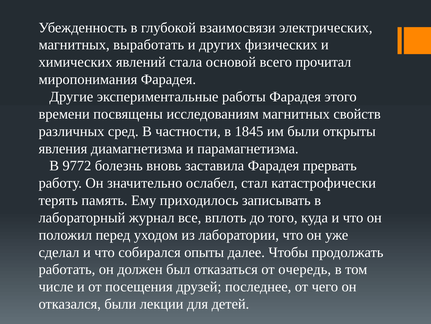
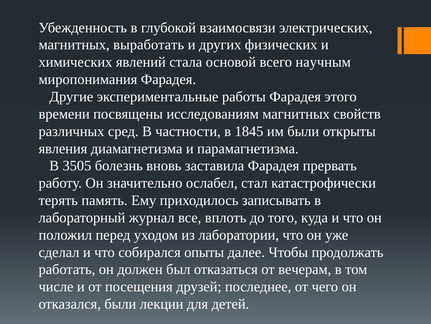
прочитал: прочитал -> научным (323, 62)
9772: 9772 -> 3505 (77, 165)
очередь: очередь -> вечерам (305, 269)
